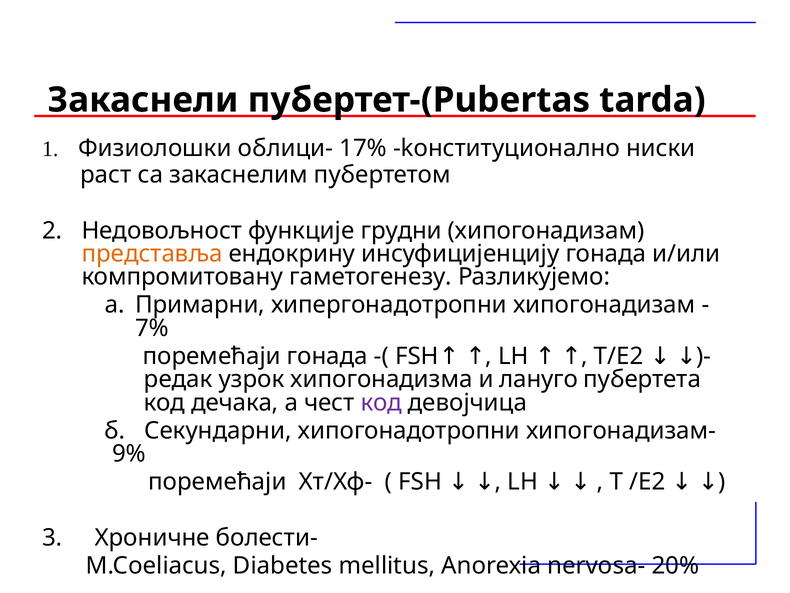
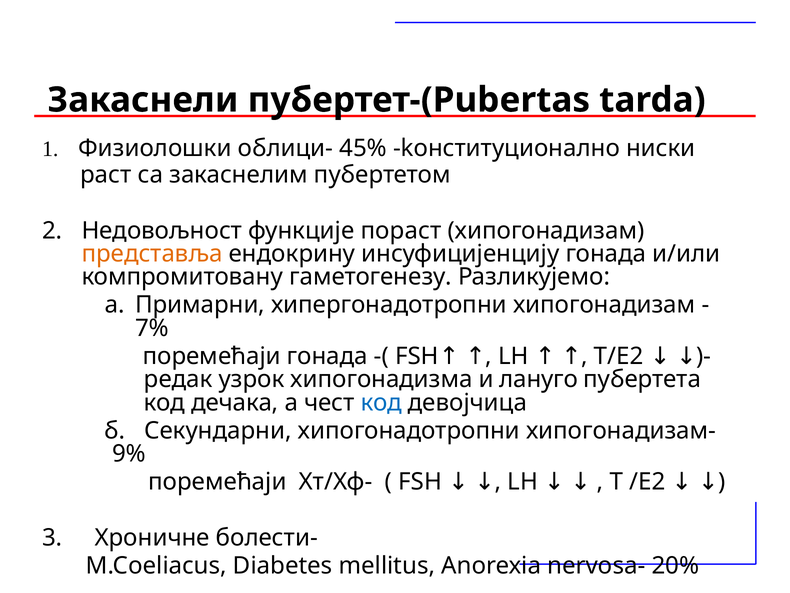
17%: 17% -> 45% (363, 148)
грудни: грудни -> пораст (401, 230)
код colour: purple -> blue (381, 402)
